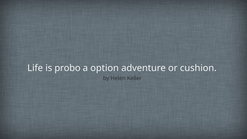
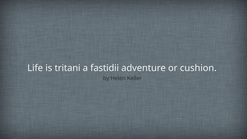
probo: probo -> tritani (68, 68)
option: option -> fastidii (105, 68)
